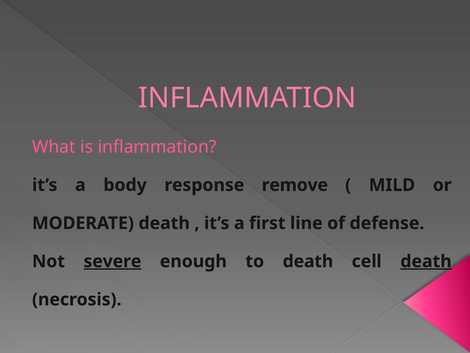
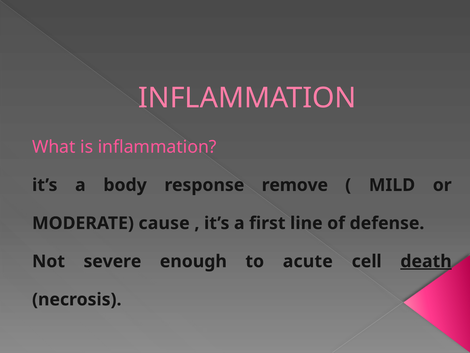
MODERATE death: death -> cause (164, 223)
severe underline: present -> none (112, 261)
to death: death -> acute (308, 261)
